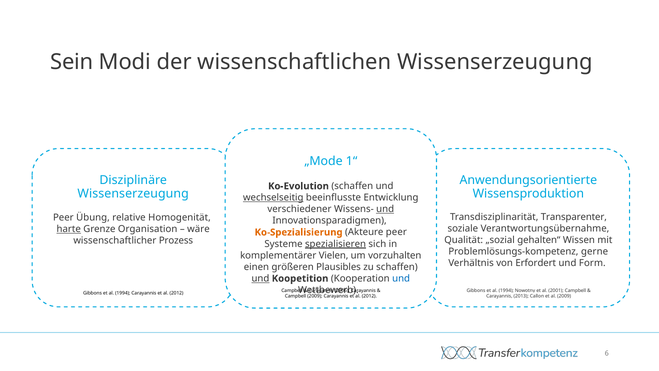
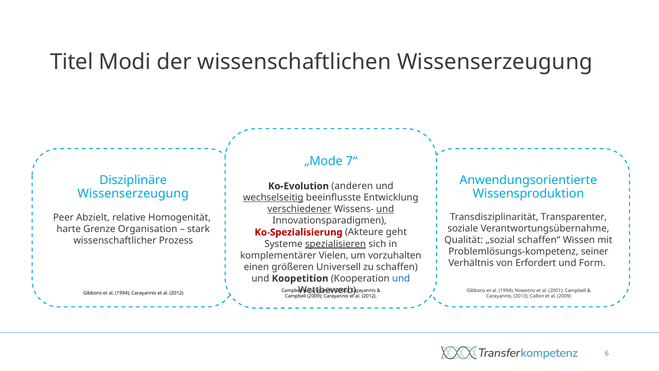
Sein: Sein -> Titel (72, 62)
1“: 1“ -> 7“ (352, 161)
Ko-Evolution schaffen: schaffen -> anderen (352, 186)
verschiedener underline: none -> present (299, 209)
Übung: Übung -> Abzielt (93, 217)
harte underline: present -> none (69, 229)
wäre: wäre -> stark (199, 229)
Ko-Spezialisierung colour: orange -> red (299, 232)
Akteure peer: peer -> geht (396, 232)
gehalten“: gehalten“ -> schaffen“ (539, 240)
gerne: gerne -> seiner (595, 252)
Plausibles: Plausibles -> Universell (339, 267)
und underline: present -> none (260, 278)
